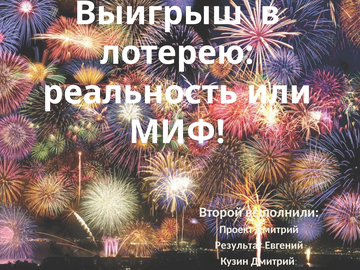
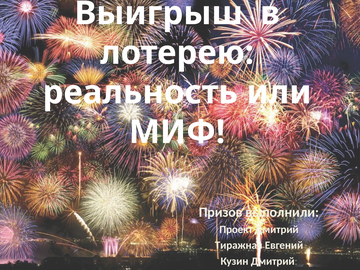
Второй: Второй -> Призов (221, 212)
Результат: Результат -> Тиражная (239, 245)
